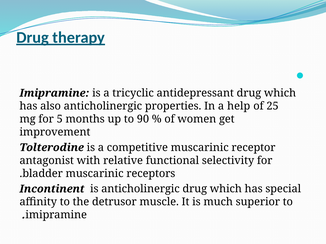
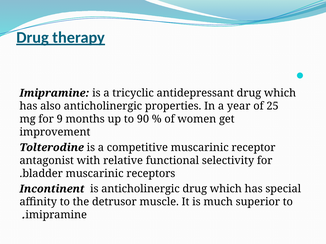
help: help -> year (239, 106)
5: 5 -> 9 (60, 119)
